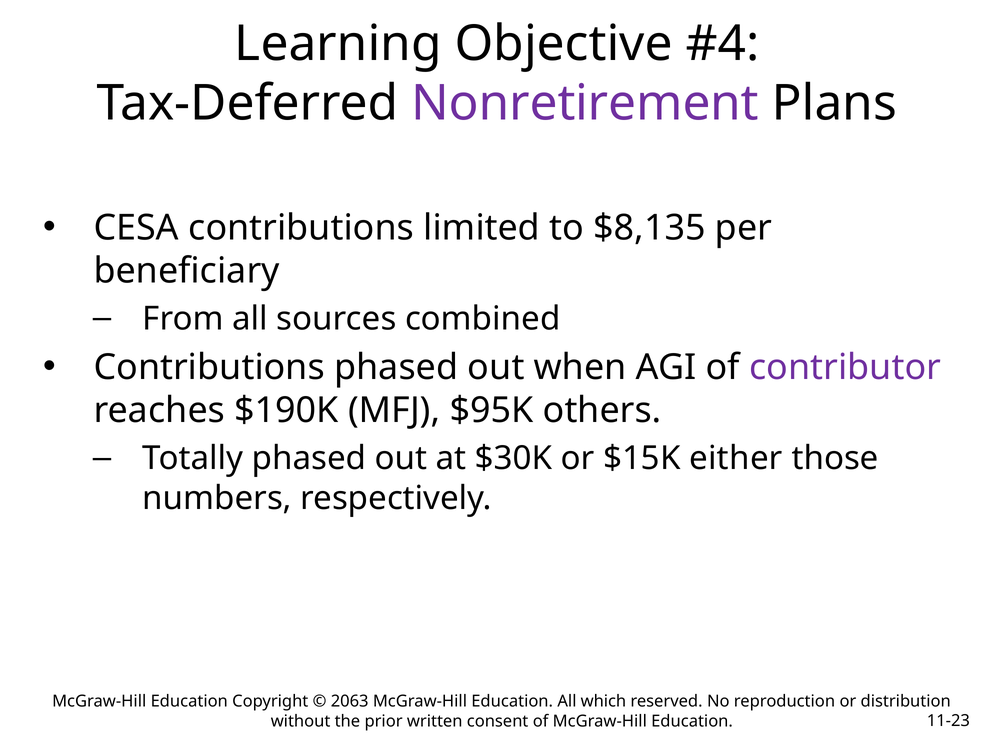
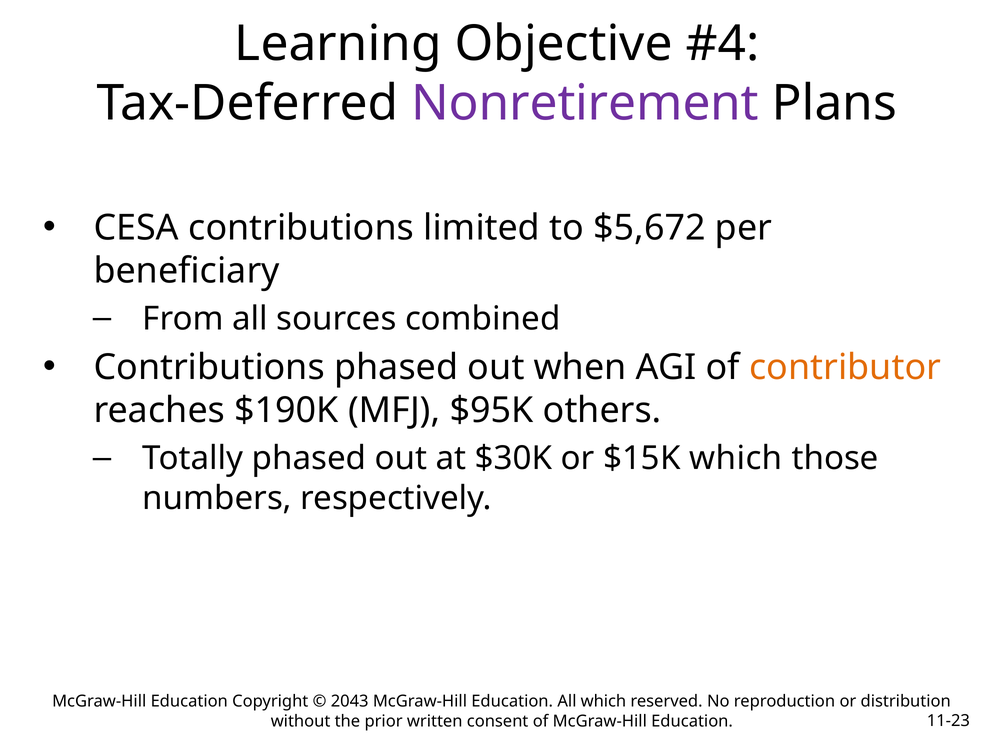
$8,135: $8,135 -> $5,672 (650, 228)
contributor colour: purple -> orange (845, 368)
$15K either: either -> which (736, 459)
2063: 2063 -> 2043 (350, 702)
